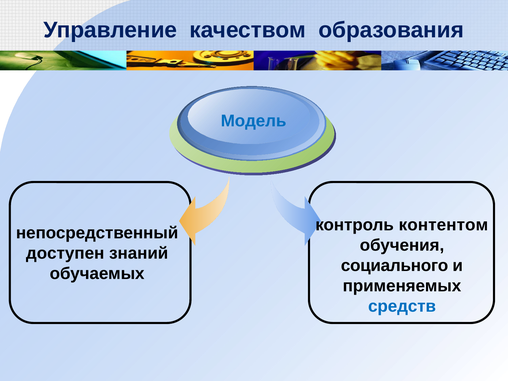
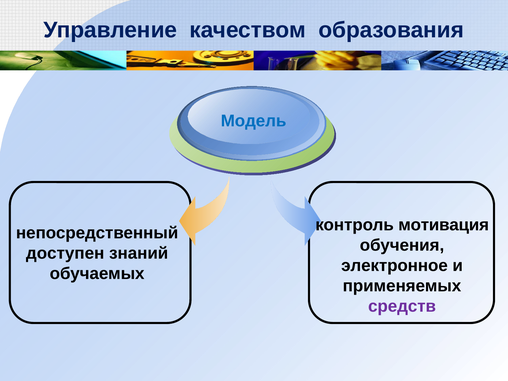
контентом: контентом -> мотивация (444, 225)
социального: социального -> электронное (394, 266)
средств colour: blue -> purple (402, 306)
